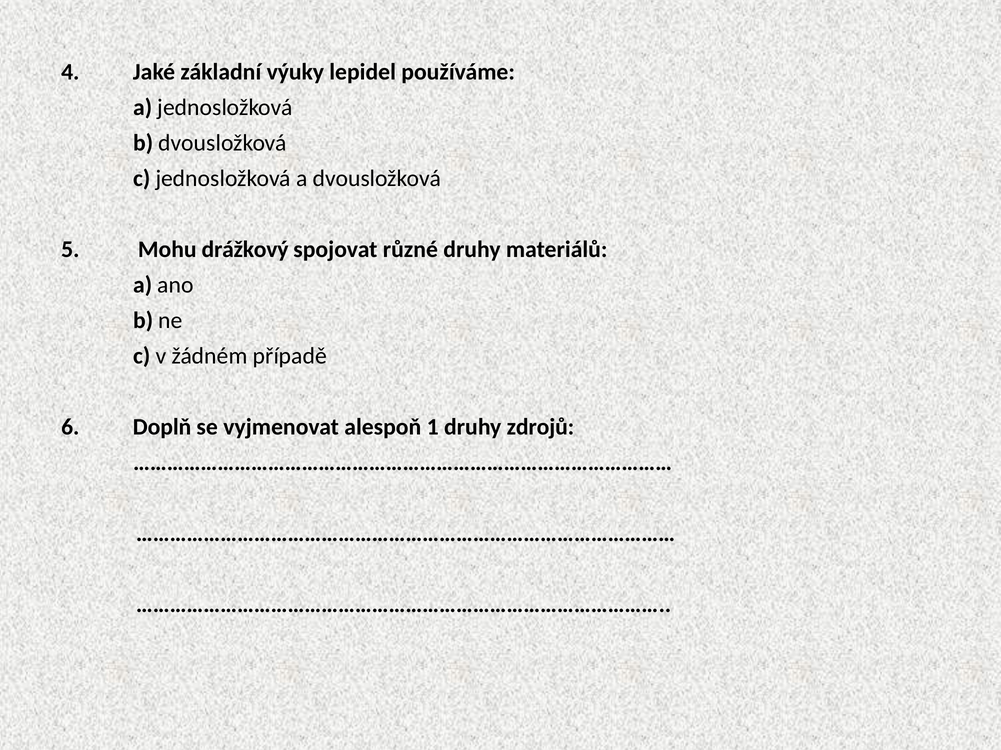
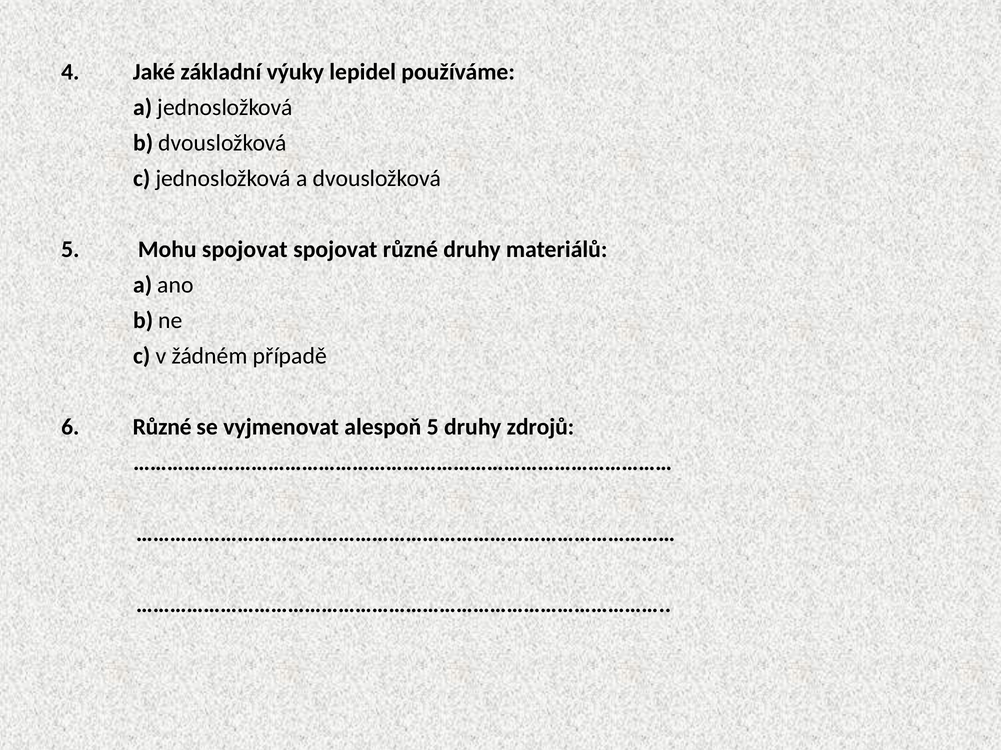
Mohu drážkový: drážkový -> spojovat (245, 250)
6 Doplň: Doplň -> Různé (162, 427)
alespoň 1: 1 -> 5 (433, 427)
